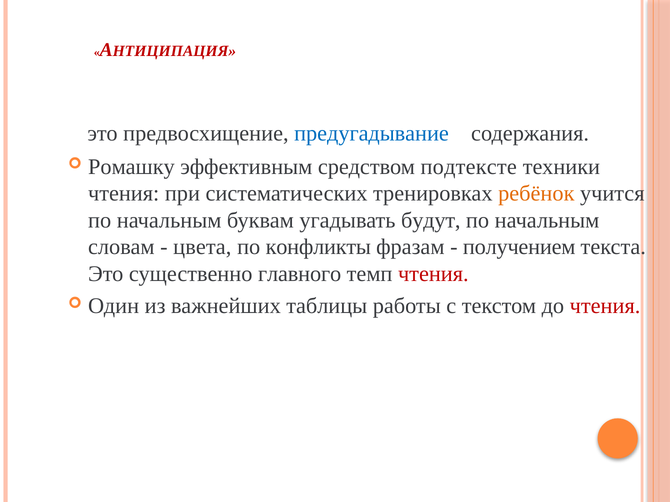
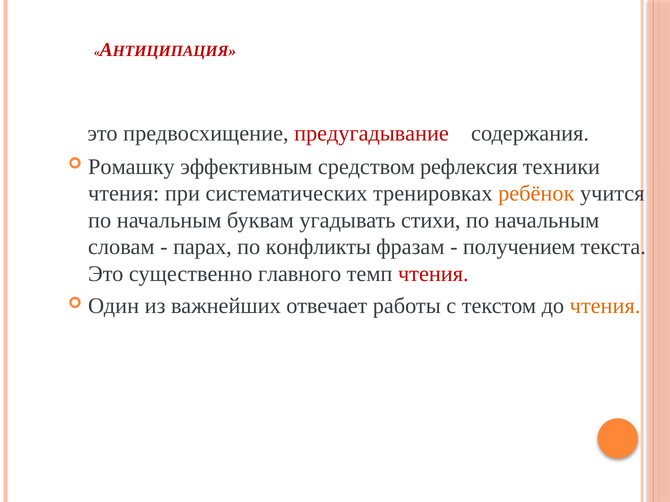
предугадывание colour: blue -> red (372, 134)
подтексте: подтексте -> рефлексия (469, 167)
будут: будут -> стихи (431, 220)
цвета: цвета -> парах (202, 247)
таблицы: таблицы -> отвечает (327, 306)
чтения colour: red -> orange (605, 306)
